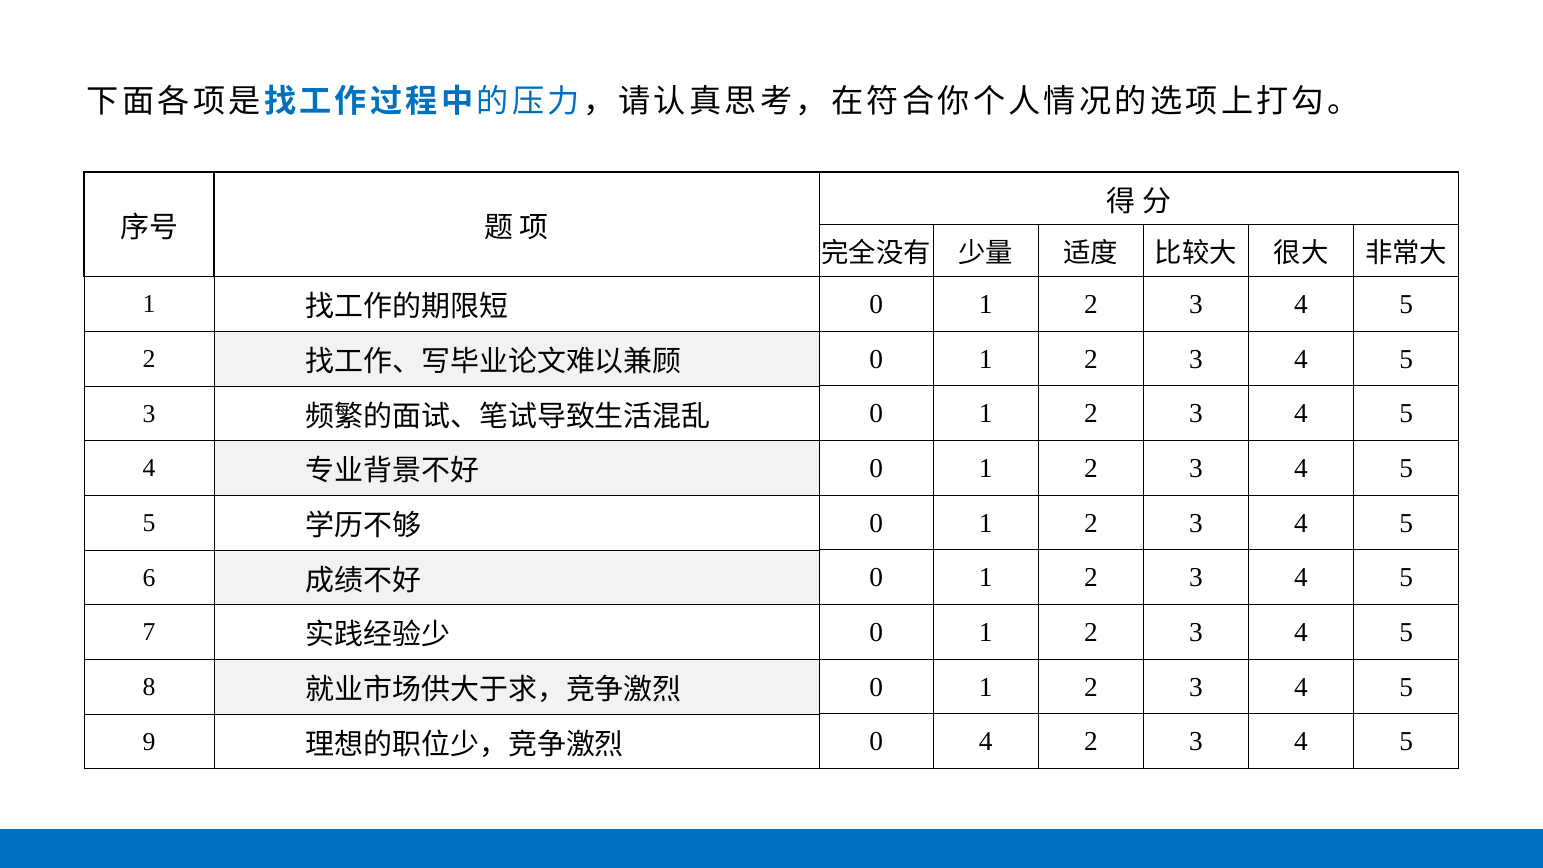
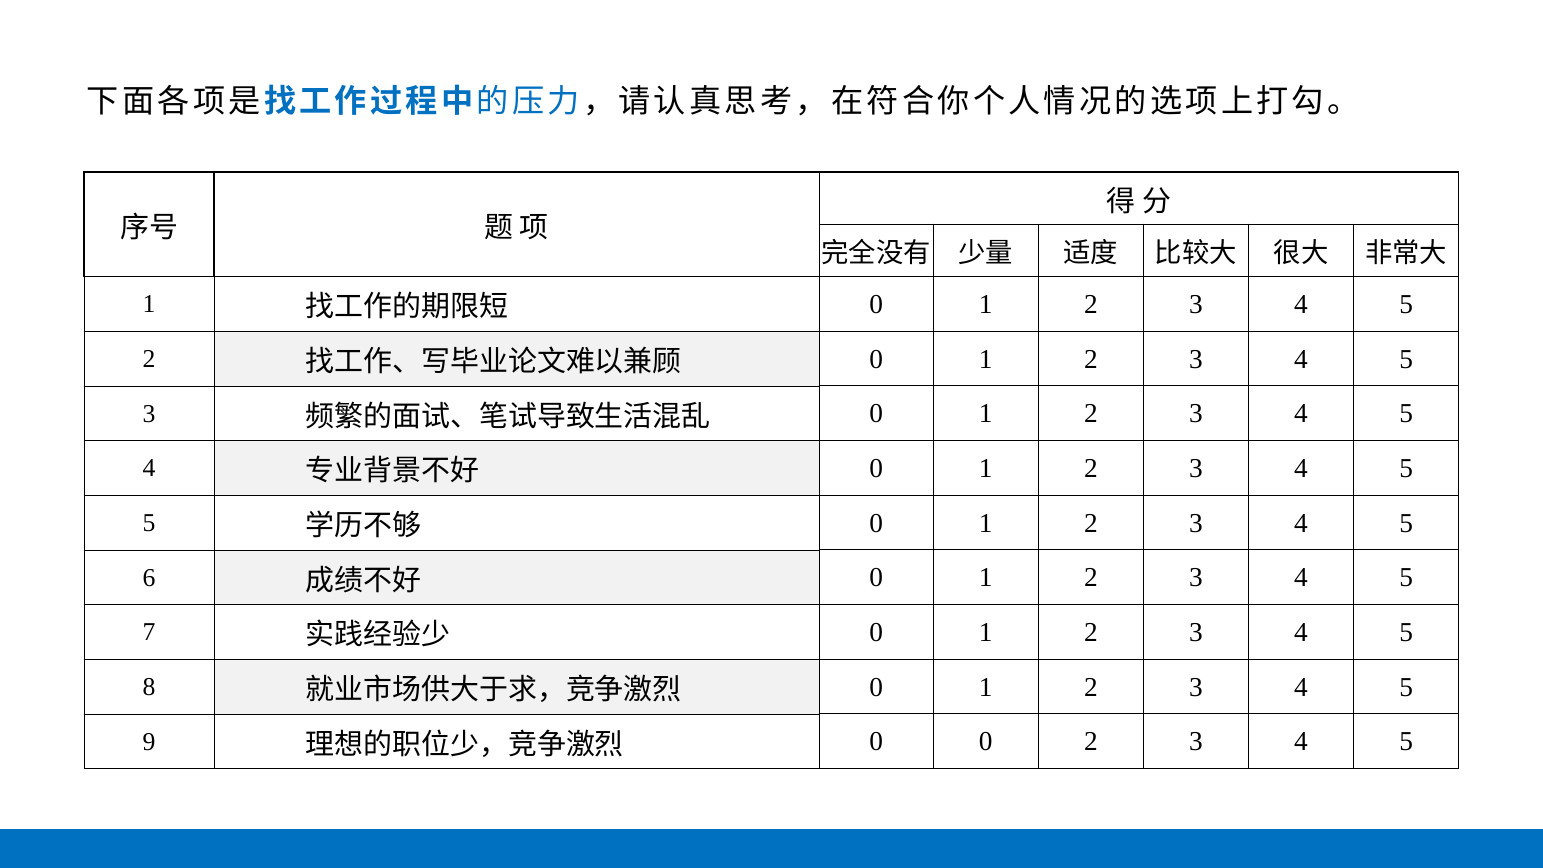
0 4: 4 -> 0 (986, 742)
